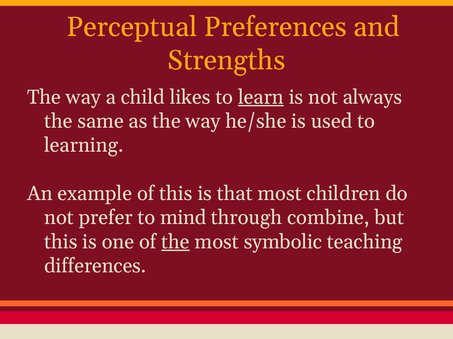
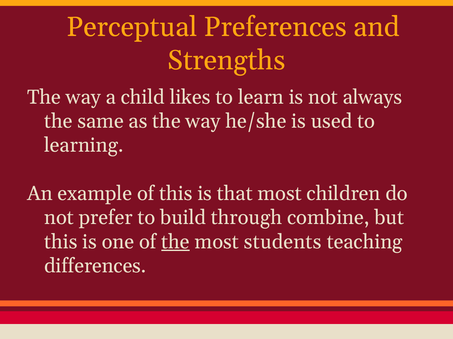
learn underline: present -> none (261, 97)
mind: mind -> build (183, 218)
symbolic: symbolic -> students (283, 242)
